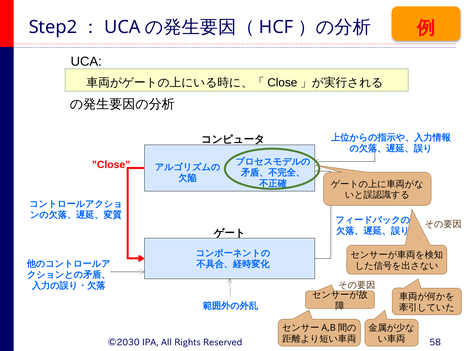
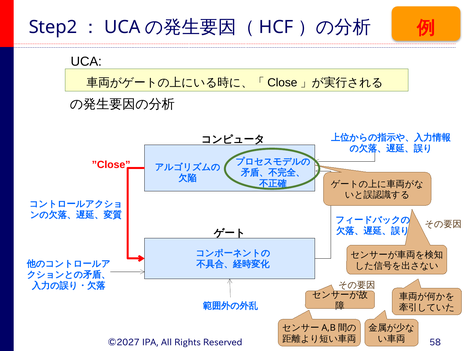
©2030: ©2030 -> ©2027 (124, 343)
